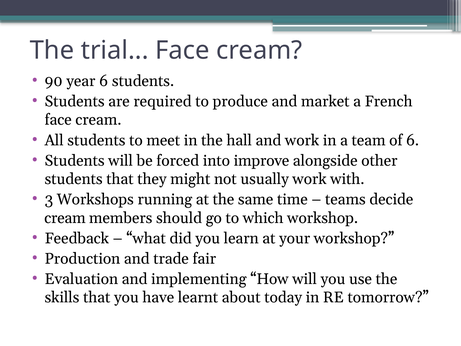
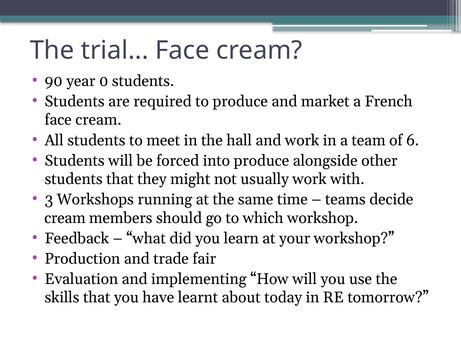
year 6: 6 -> 0 (104, 81)
into improve: improve -> produce (261, 161)
